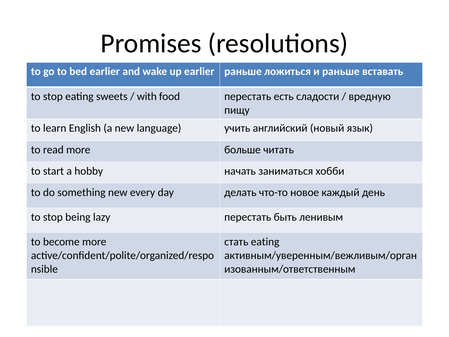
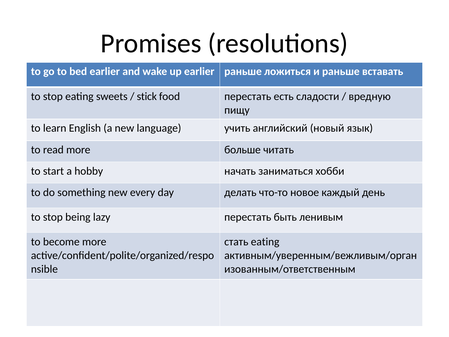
with: with -> stick (147, 96)
